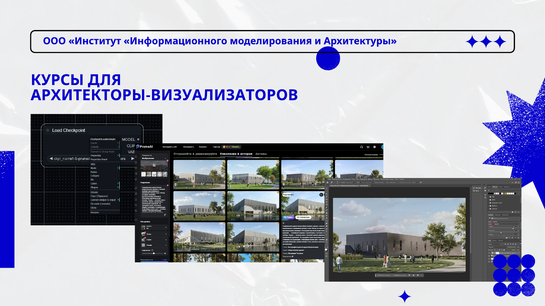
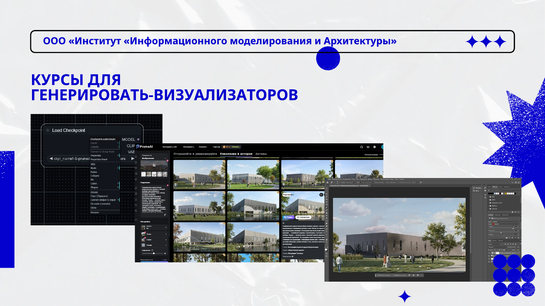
АРХИТЕКТОРЫ-ВИЗУАЛИЗАТОРОВ: АРХИТЕКТОРЫ-ВИЗУАЛИЗАТОРОВ -> ГЕНЕРИРОВАТЬ-ВИЗУАЛИЗАТОРОВ (164, 95)
